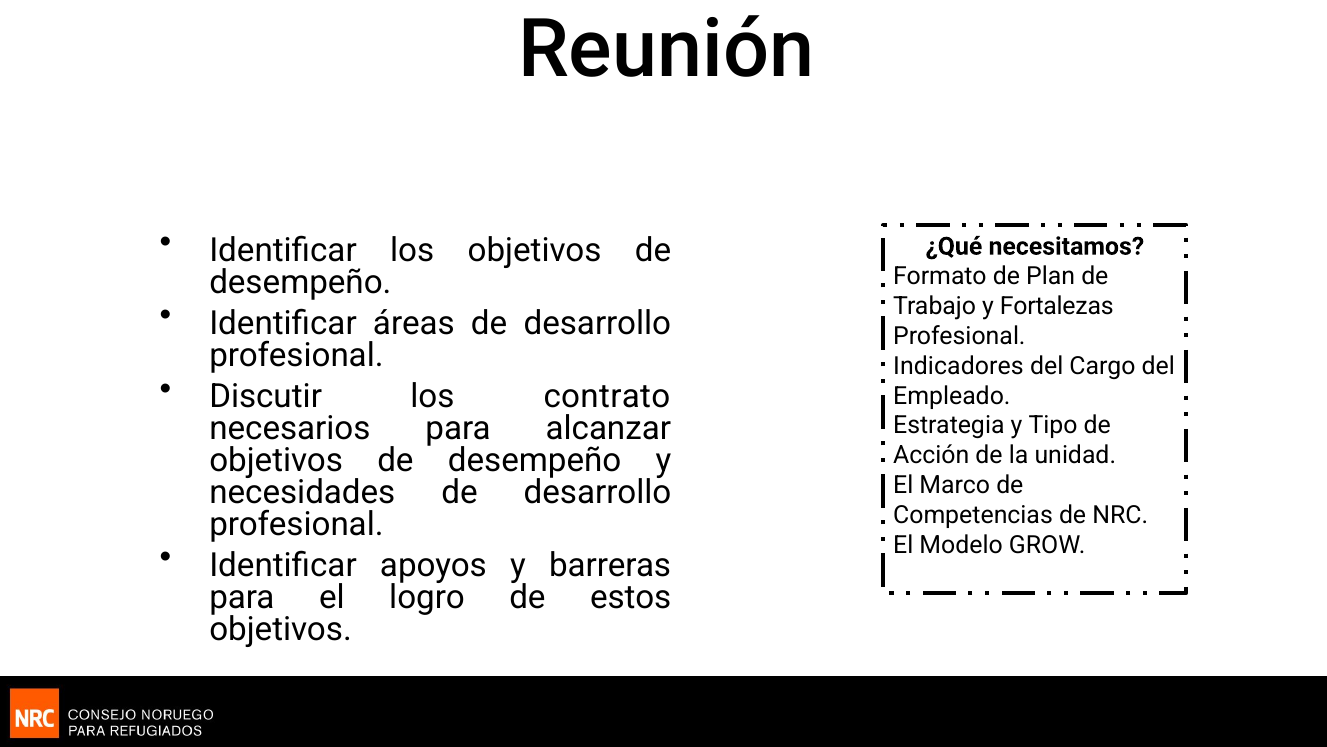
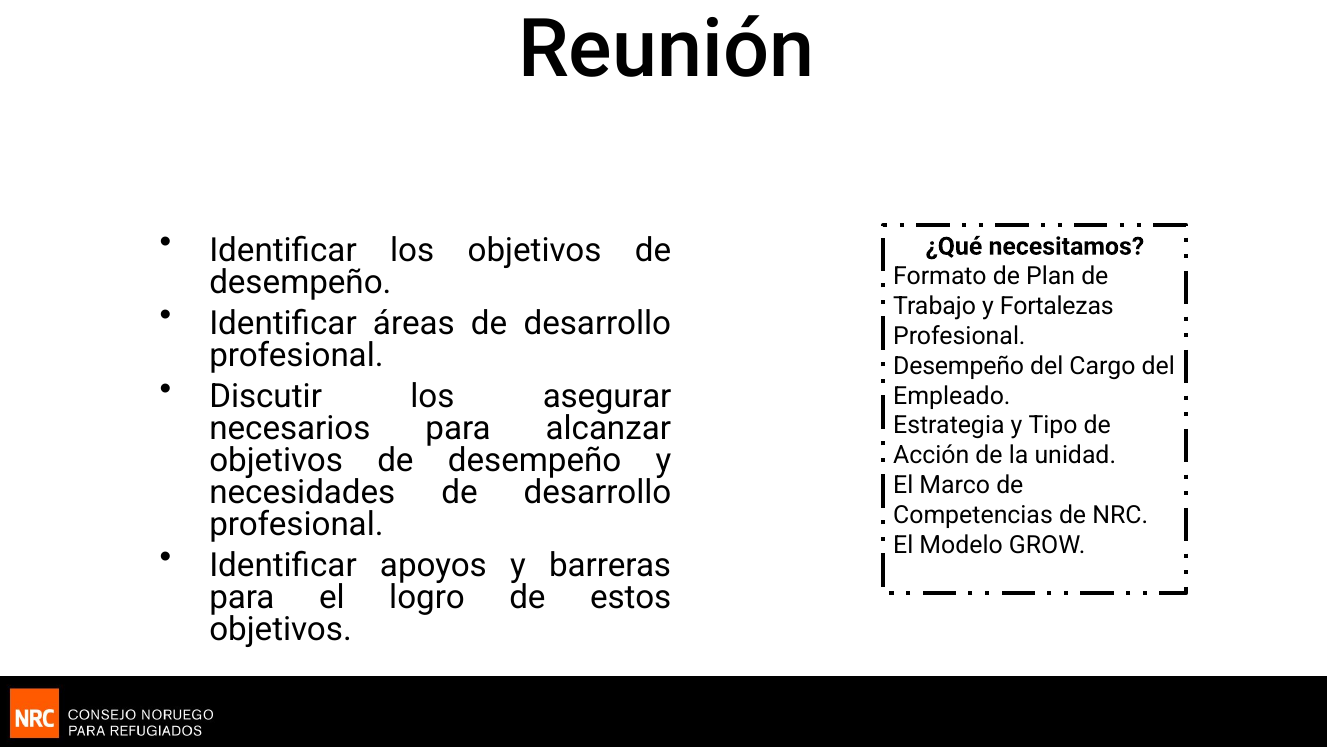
Indicadores: Indicadores -> Desempeño (959, 366)
contrato: contrato -> asegurar (607, 396)
